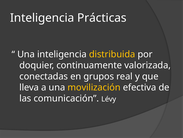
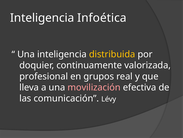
Prácticas: Prácticas -> Infoética (102, 18)
conectadas: conectadas -> profesional (44, 76)
movilización colour: yellow -> pink (94, 87)
